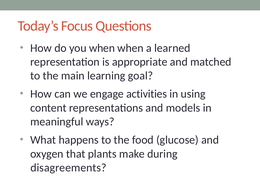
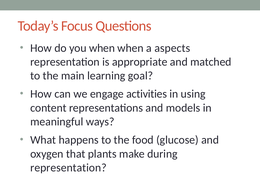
learned: learned -> aspects (172, 48)
disagreements: disagreements -> representation (68, 168)
